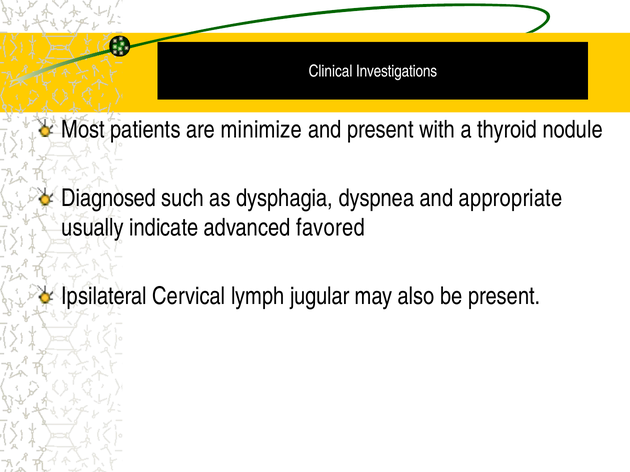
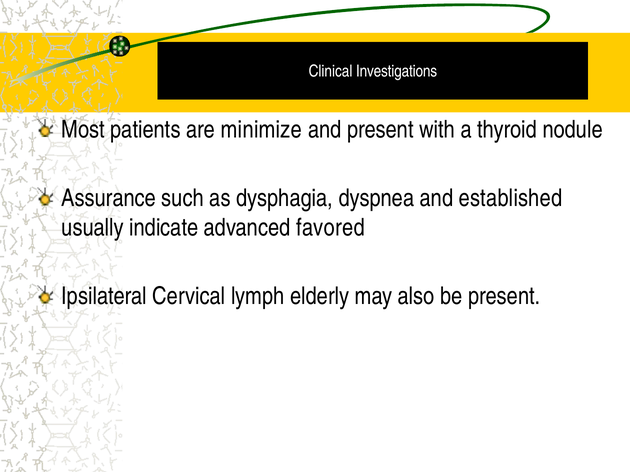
Diagnosed: Diagnosed -> Assurance (109, 198)
appropriate: appropriate -> established (511, 198)
jugular: jugular -> elderly (320, 297)
